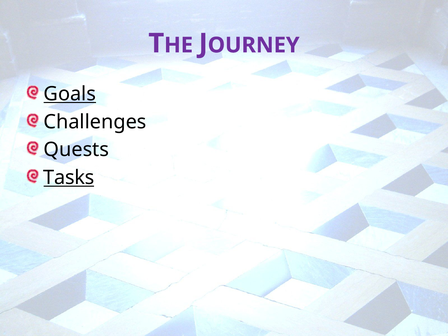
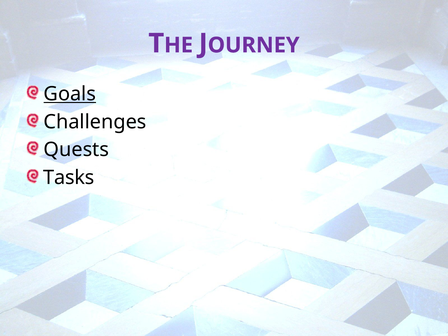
Tasks underline: present -> none (69, 178)
